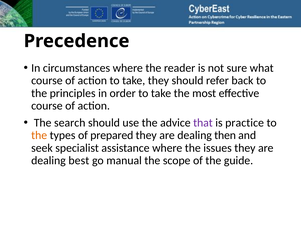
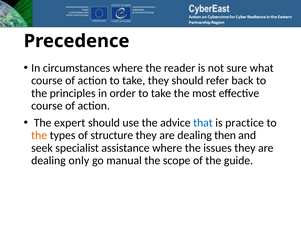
search: search -> expert (70, 122)
that colour: purple -> blue (203, 122)
prepared: prepared -> structure (112, 135)
best: best -> only (79, 160)
